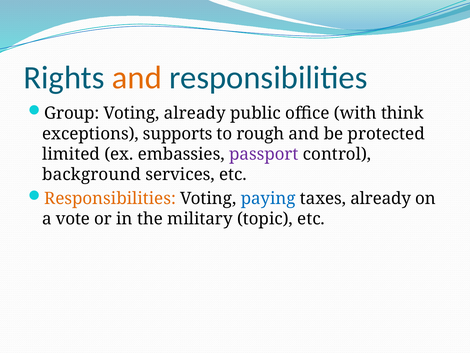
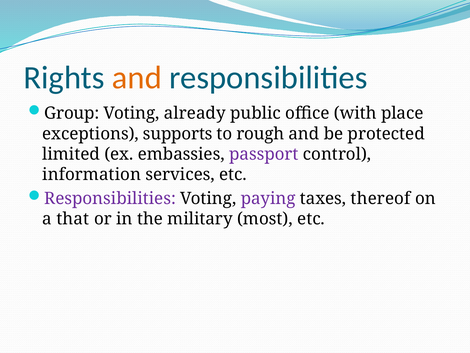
think: think -> place (402, 113)
background: background -> information (92, 174)
Responsibilities colour: orange -> purple (110, 198)
paying colour: blue -> purple (268, 198)
taxes already: already -> thereof (381, 198)
vote: vote -> that (73, 219)
topic: topic -> most (265, 219)
